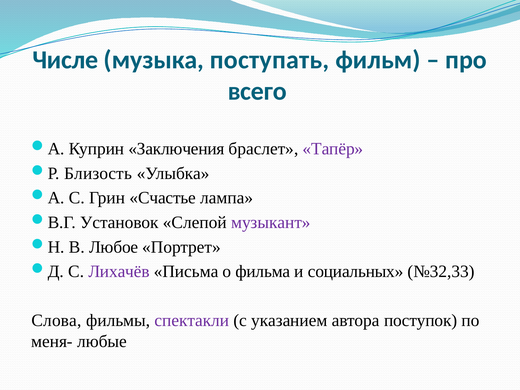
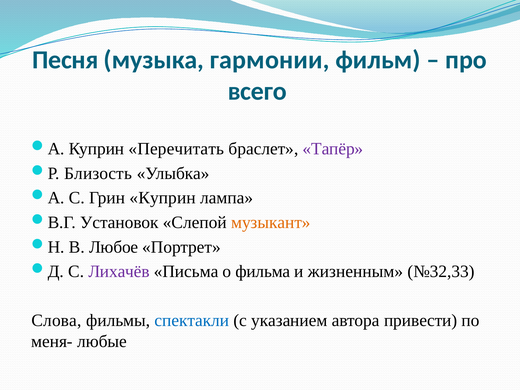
Числе: Числе -> Песня (65, 60)
поступать: поступать -> гармонии (270, 60)
Заключения: Заключения -> Перечитать (176, 149)
Грин Счастье: Счастье -> Куприн (163, 198)
музыкант colour: purple -> orange (271, 222)
социальных: социальных -> жизненным (356, 272)
спектакли colour: purple -> blue (192, 321)
поступок: поступок -> привести (421, 321)
